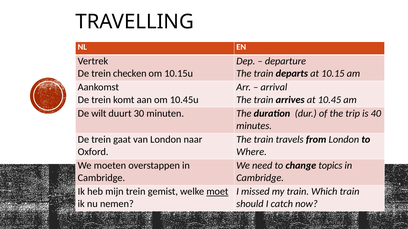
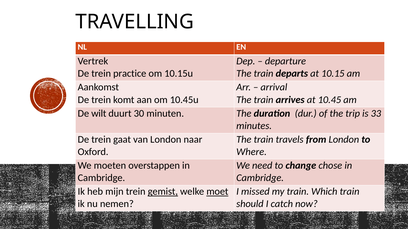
checken: checken -> practice (130, 74)
40: 40 -> 33 (376, 114)
topics: topics -> chose (330, 166)
gemist underline: none -> present (163, 192)
